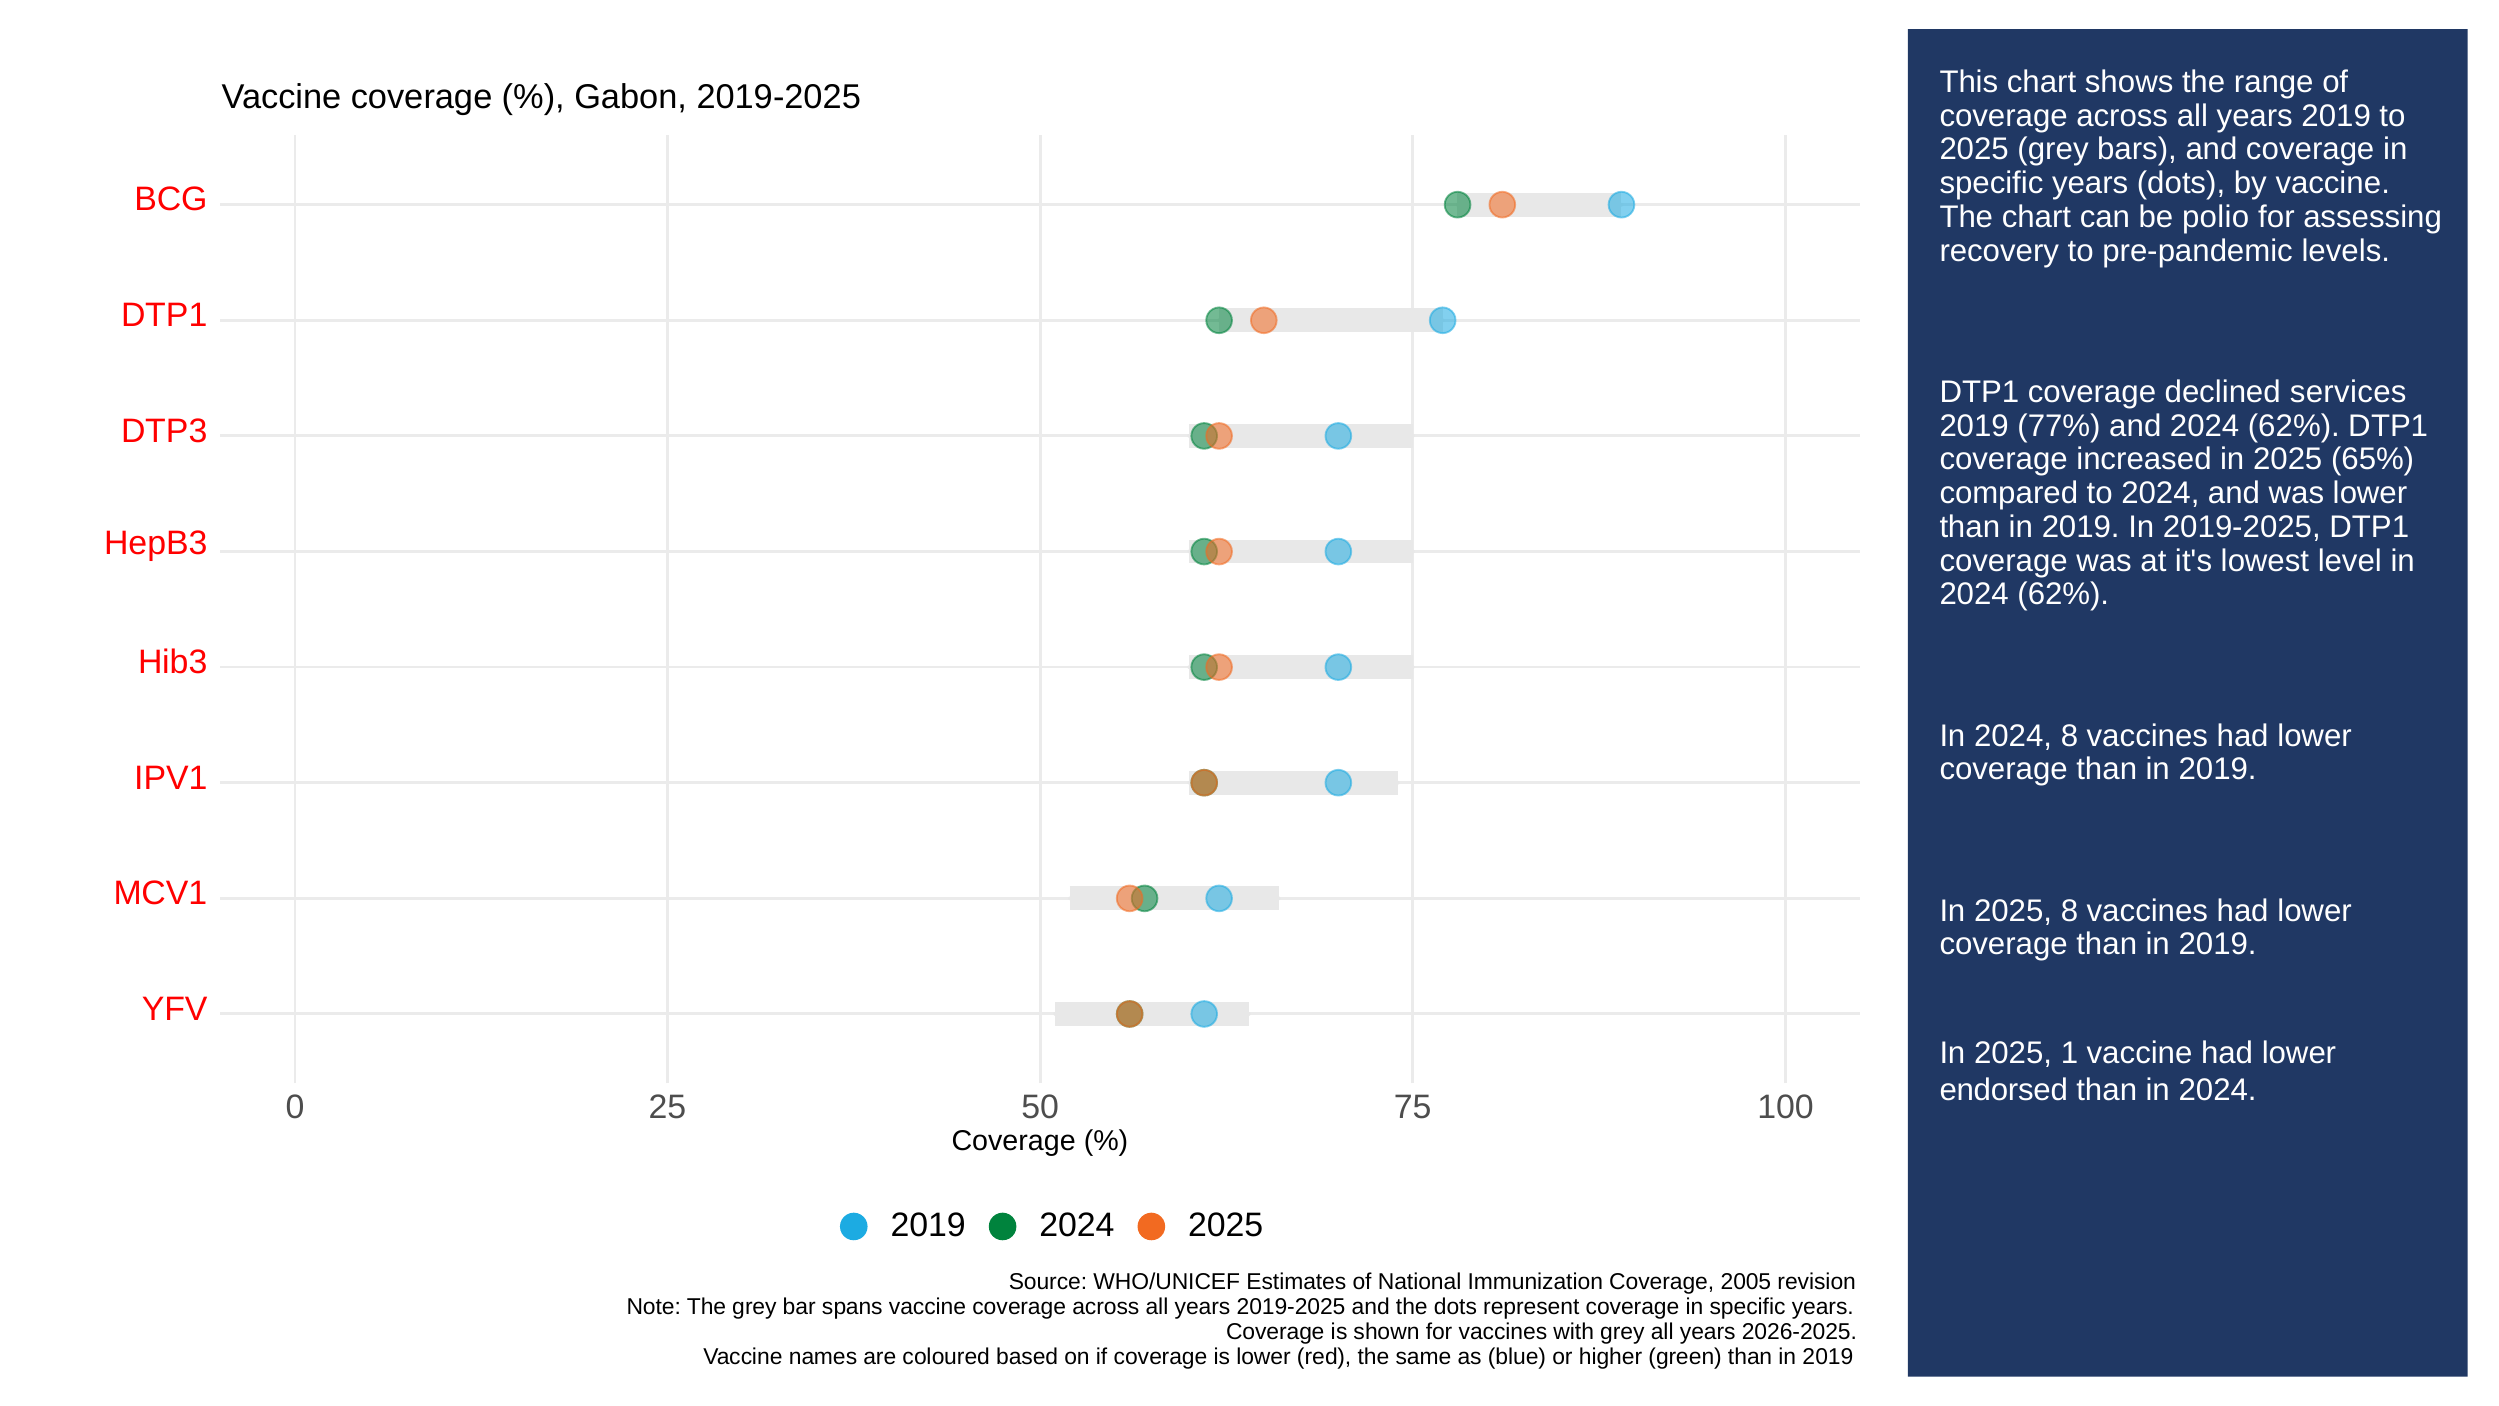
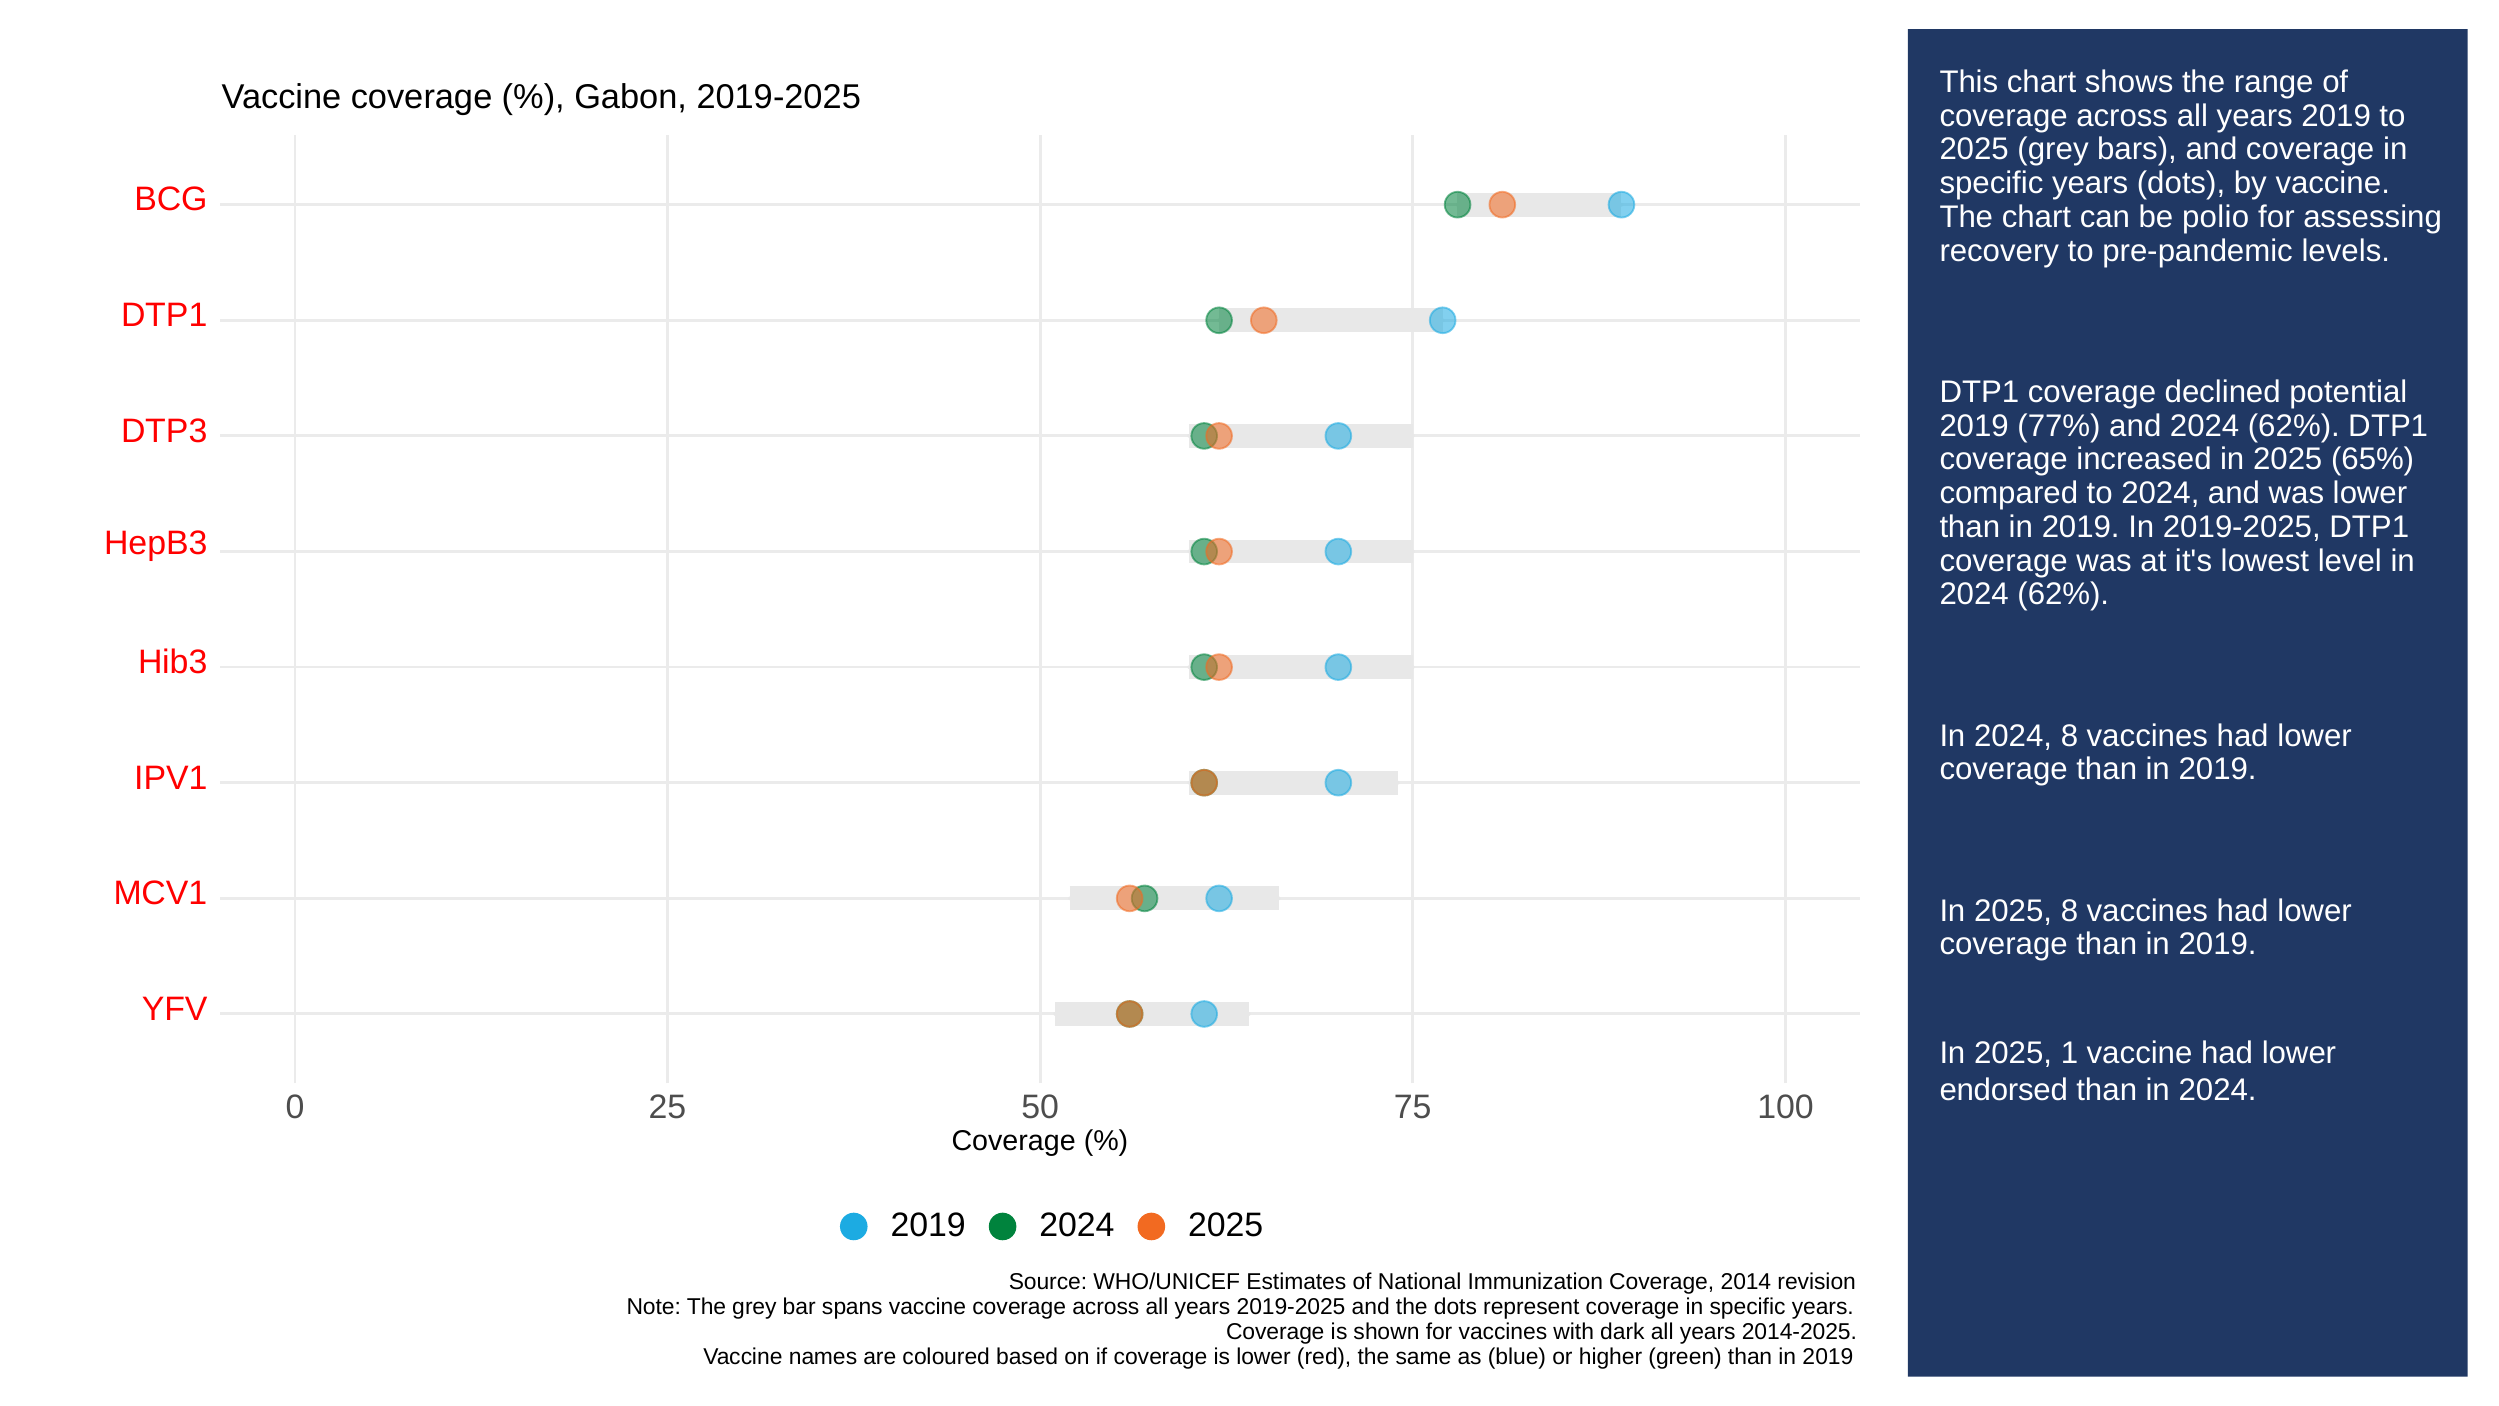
services: services -> potential (2348, 392)
2005: 2005 -> 2014 (1746, 1282)
with grey: grey -> dark (1622, 1332)
2026-2025: 2026-2025 -> 2014-2025 (1799, 1332)
